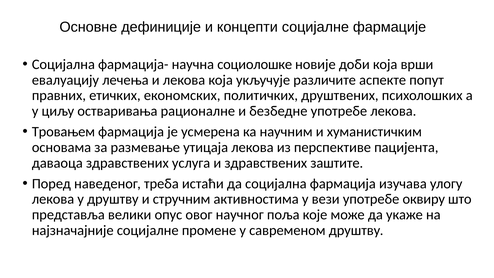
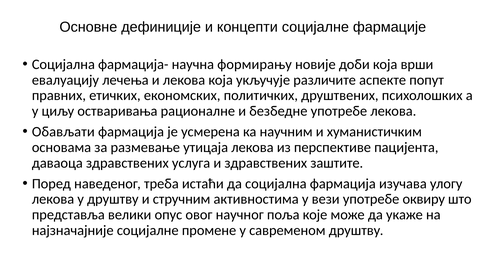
социолошке: социолошке -> формирању (255, 64)
Тровањем: Тровањем -> Обављати (63, 132)
